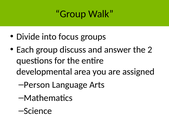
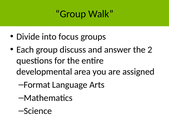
Person: Person -> Format (37, 85)
